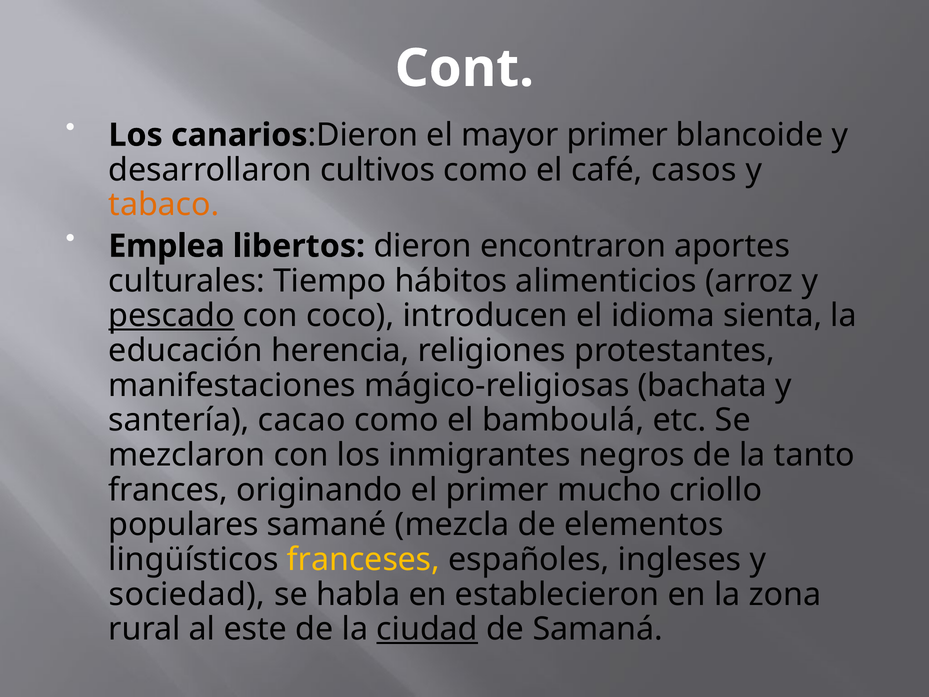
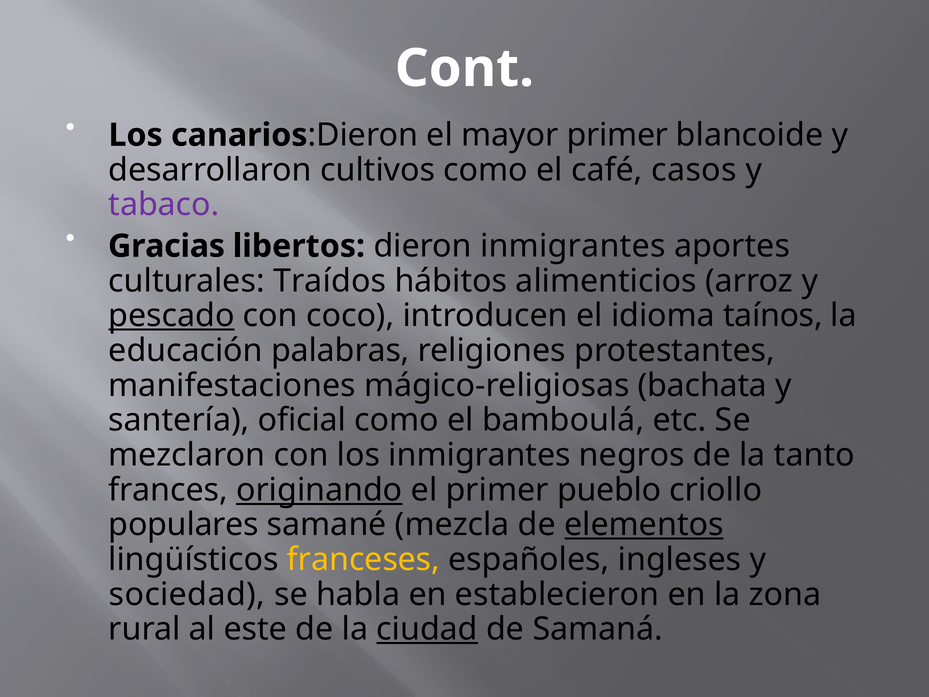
tabaco colour: orange -> purple (164, 205)
Emplea: Emplea -> Gracias (166, 246)
dieron encontraron: encontraron -> inmigrantes (573, 246)
Tiempo: Tiempo -> Traídos (330, 281)
sienta: sienta -> taínos (773, 316)
herencia: herencia -> palabras (340, 350)
cacao: cacao -> oficial (302, 420)
originando underline: none -> present (319, 490)
mucho: mucho -> pueblo (609, 490)
elementos underline: none -> present (644, 525)
